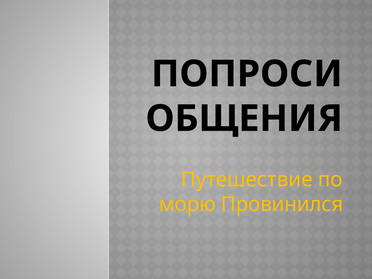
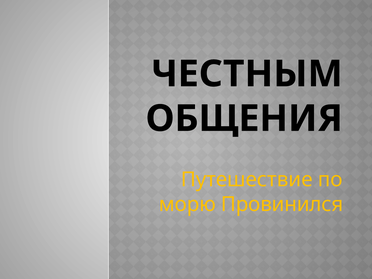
ПОПРОСИ: ПОПРОСИ -> ЧЕСТНЫМ (247, 74)
